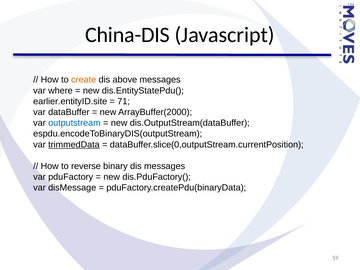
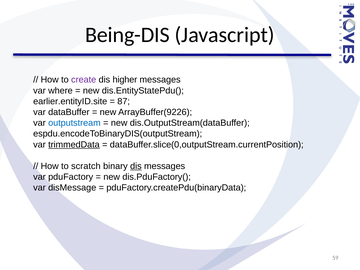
China-DIS: China-DIS -> Being-DIS (127, 35)
create colour: orange -> purple (84, 80)
above: above -> higher (125, 80)
71: 71 -> 87 (124, 101)
ArrayBuffer(2000: ArrayBuffer(2000 -> ArrayBuffer(9226 (155, 112)
reverse: reverse -> scratch (86, 166)
dis underline: none -> present (136, 166)
